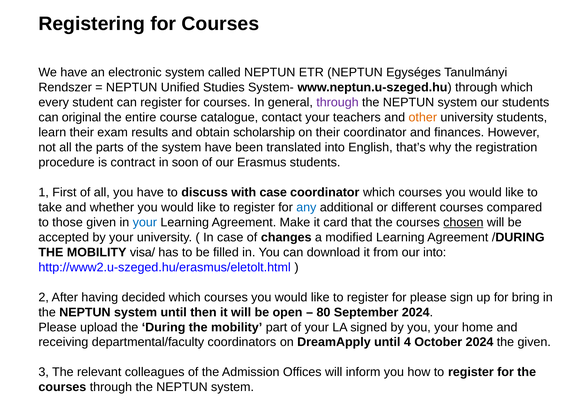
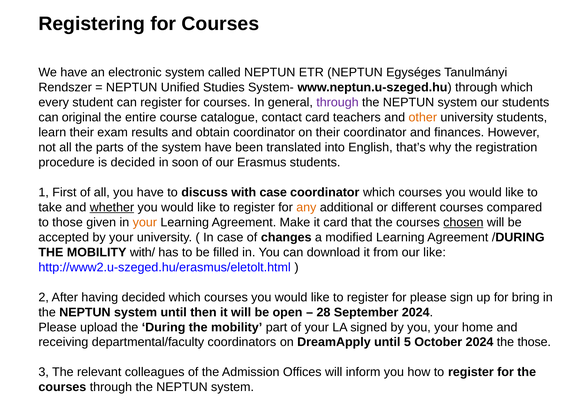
contact your: your -> card (317, 117)
obtain scholarship: scholarship -> coordinator (264, 132)
is contract: contract -> decided (133, 162)
whether underline: none -> present (112, 207)
any colour: blue -> orange (306, 207)
your colour: blue -> orange (145, 222)
visa/: visa/ -> with/ (143, 252)
our into: into -> like (435, 252)
80: 80 -> 28 (323, 312)
4: 4 -> 5 (407, 342)
the given: given -> those (534, 342)
